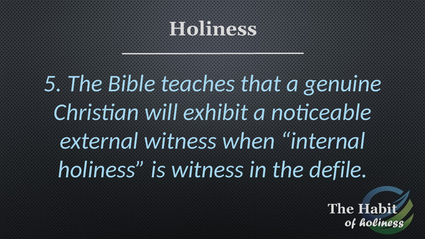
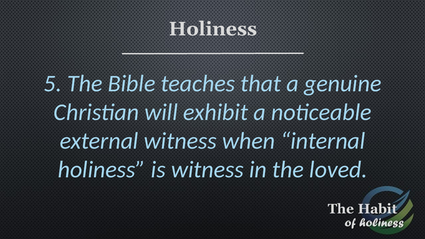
defile: defile -> loved (338, 170)
